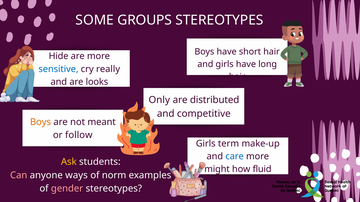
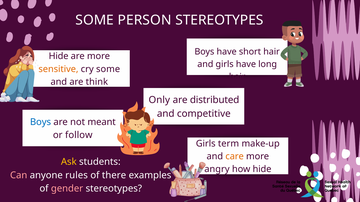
GROUPS: GROUPS -> PERSON (145, 20)
sensitive colour: blue -> orange (58, 69)
cry really: really -> some (108, 69)
looks: looks -> think (97, 82)
Boys colour: orange -> blue (41, 122)
care colour: blue -> orange (235, 157)
might: might -> angry (217, 170)
how fluid: fluid -> hide (262, 170)
ways: ways -> rules (77, 176)
norm: norm -> there (114, 176)
